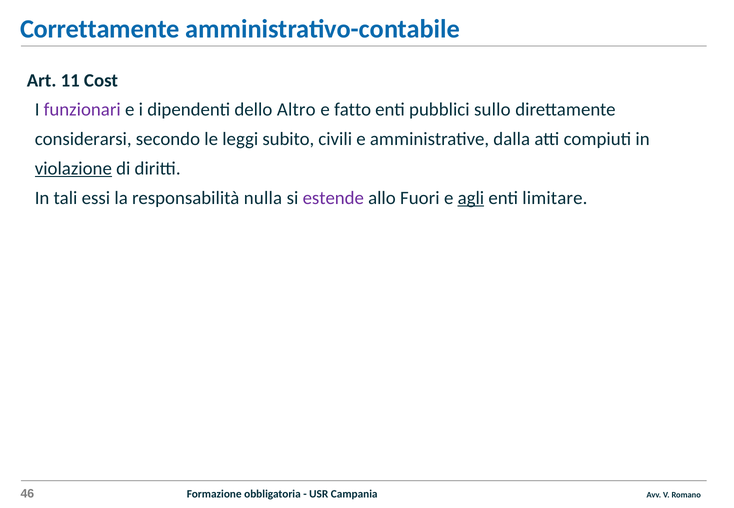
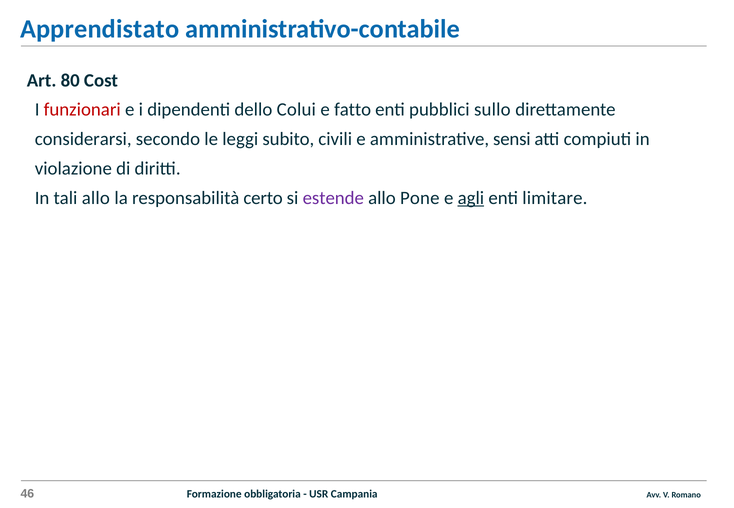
Correttamente: Correttamente -> Apprendistato (100, 29)
11: 11 -> 80 (70, 80)
funzionari colour: purple -> red (82, 110)
Altro: Altro -> Colui (296, 110)
dalla: dalla -> sensi (512, 139)
violazione underline: present -> none (73, 169)
tali essi: essi -> allo (96, 198)
nulla: nulla -> certo (263, 198)
Fuori: Fuori -> Pone (420, 198)
